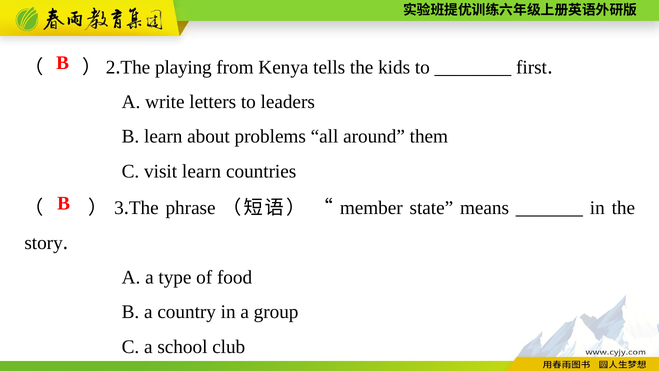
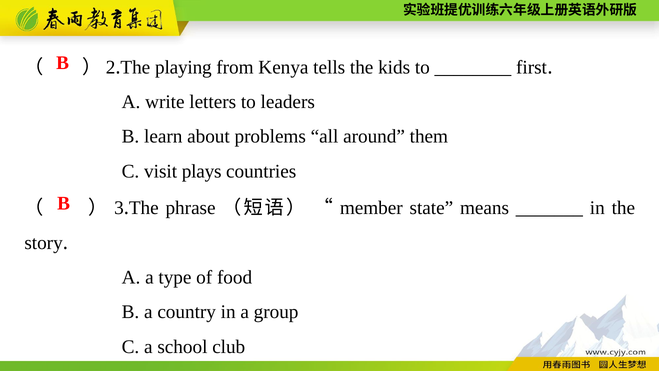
visit learn: learn -> plays (202, 171)
